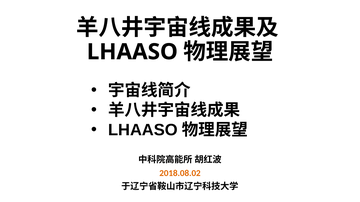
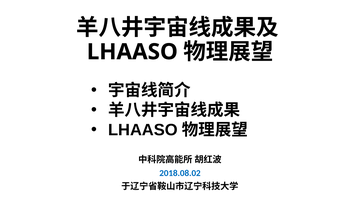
2018.08.02 colour: orange -> blue (180, 173)
